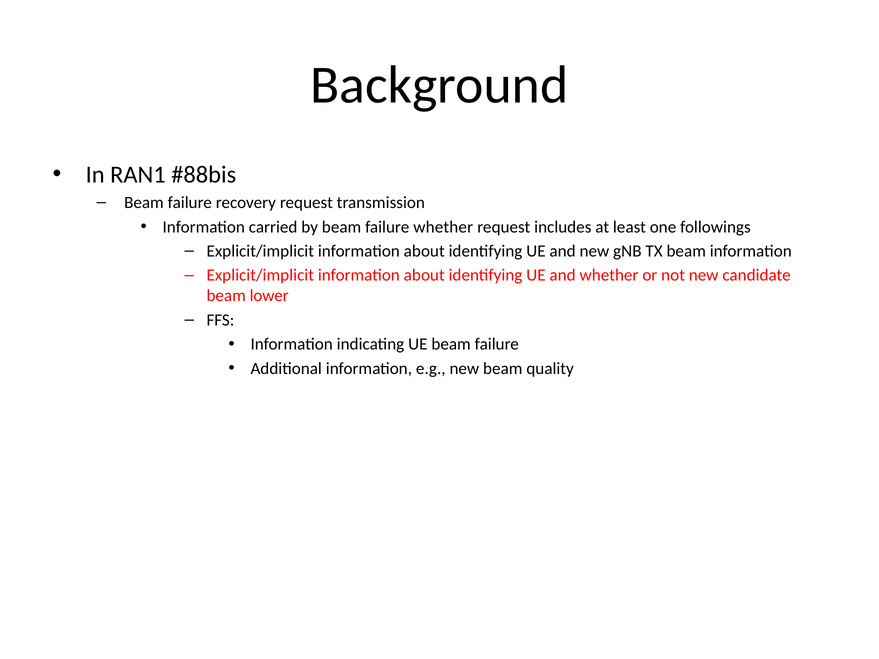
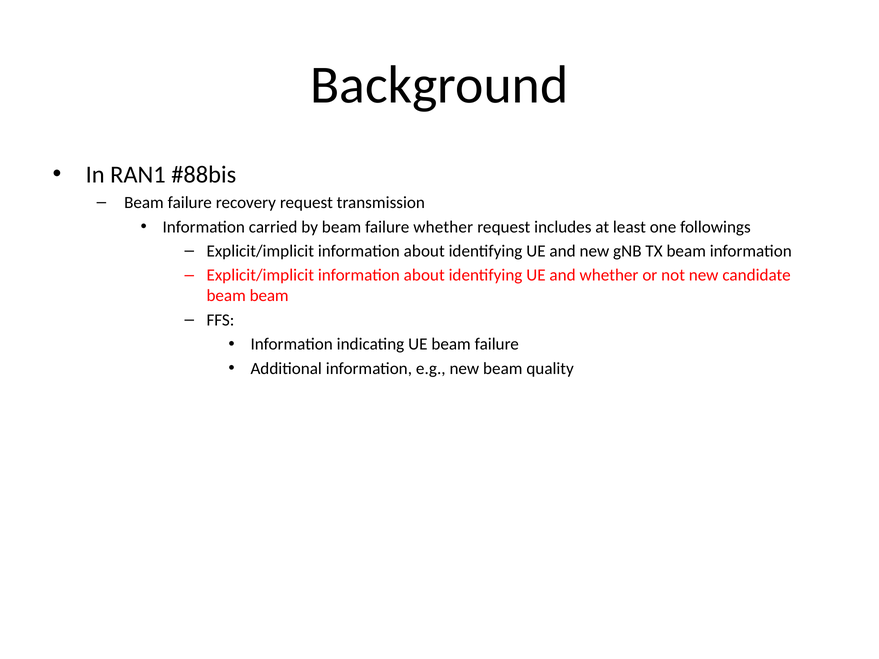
beam lower: lower -> beam (269, 296)
